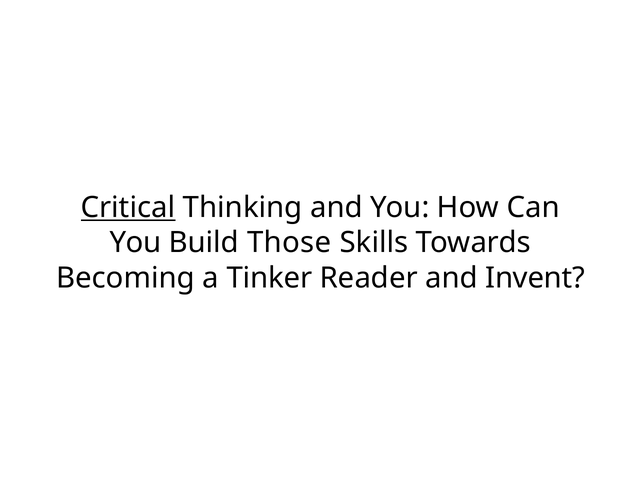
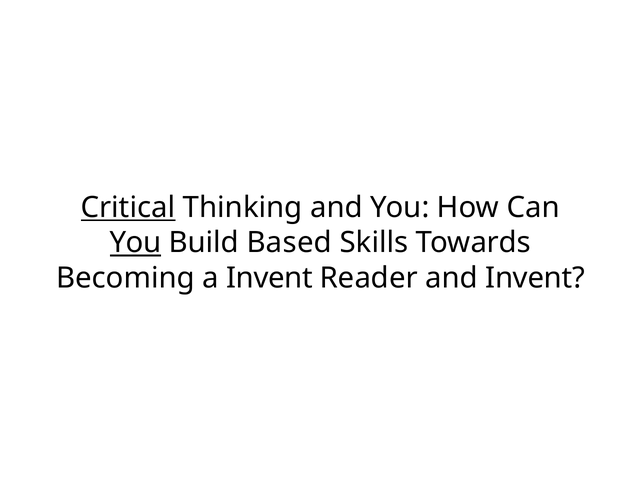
You underline: none -> present (136, 243)
Those: Those -> Based (289, 243)
a Tinker: Tinker -> Invent (269, 278)
